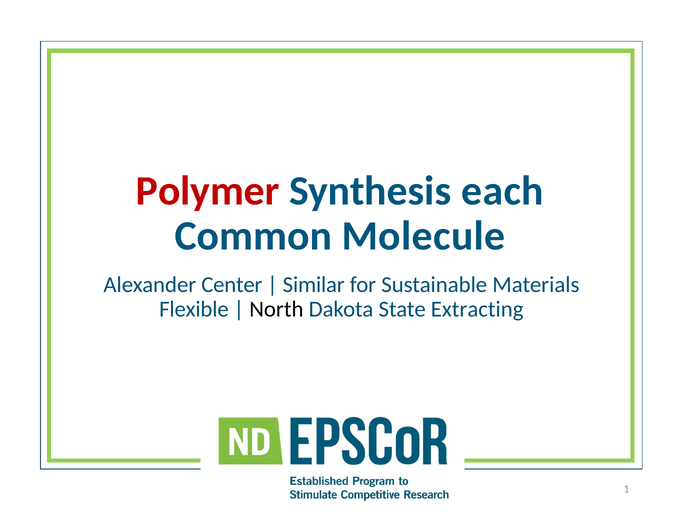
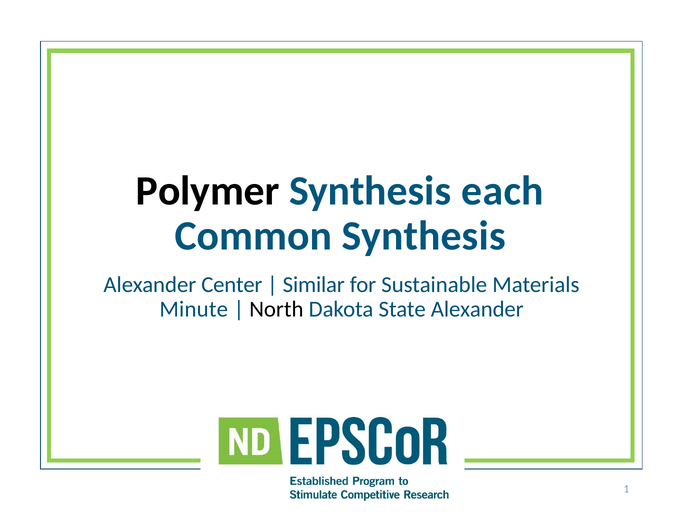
Polymer colour: red -> black (208, 191)
Common Molecule: Molecule -> Synthesis (424, 236)
Flexible: Flexible -> Minute (194, 309)
State Extracting: Extracting -> Alexander (477, 309)
